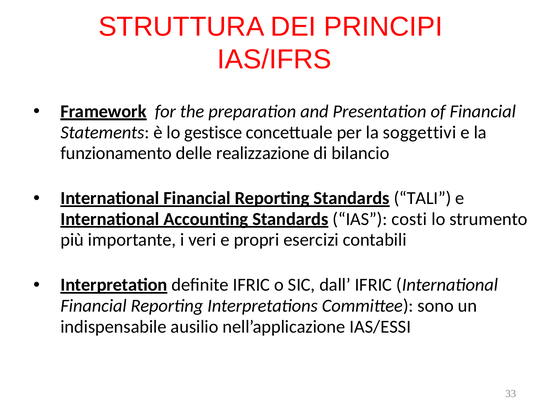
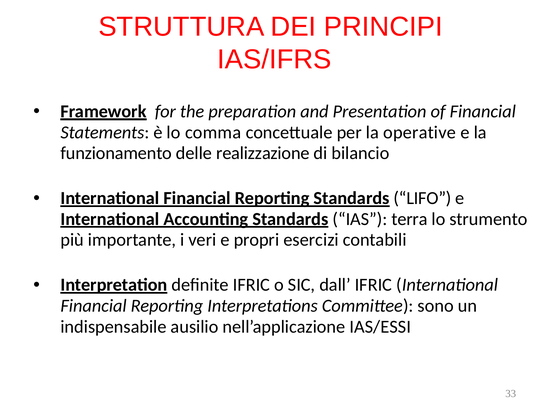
gestisce: gestisce -> comma (213, 132)
soggettivi: soggettivi -> operative (420, 132)
TALI: TALI -> LIFO (423, 198)
costi: costi -> terra (410, 219)
